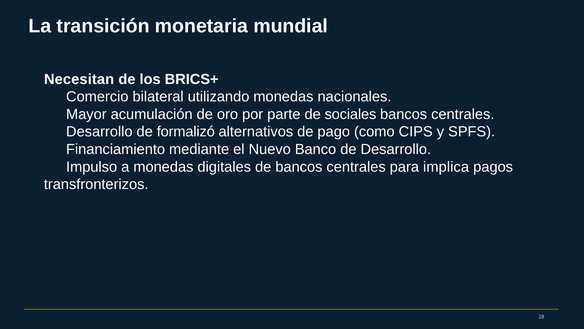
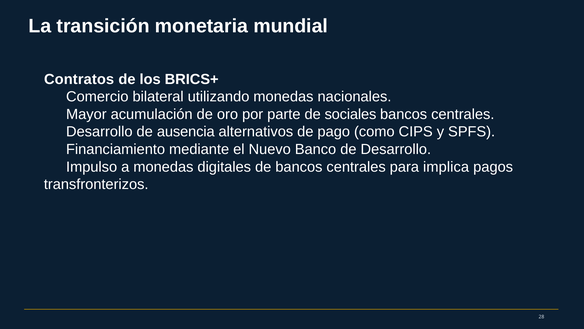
Necesitan: Necesitan -> Contratos (79, 79)
formalizó: formalizó -> ausencia (186, 132)
